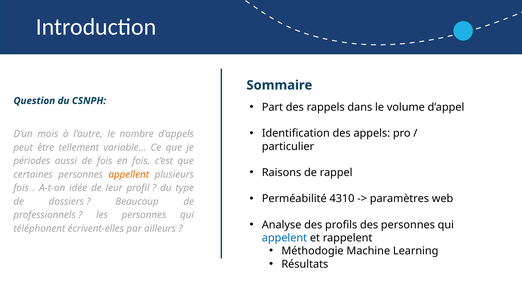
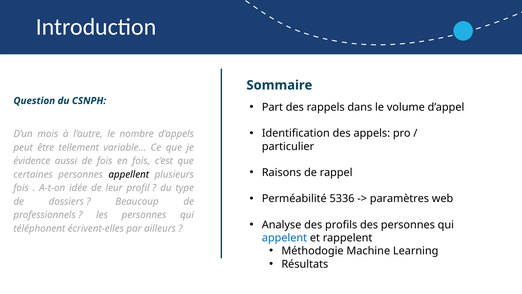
périodes: périodes -> évidence (32, 161)
appellent colour: orange -> black (129, 174)
4310: 4310 -> 5336 (342, 198)
